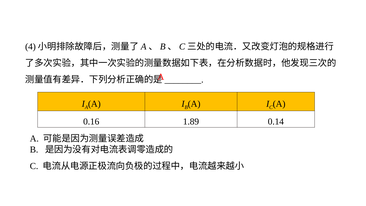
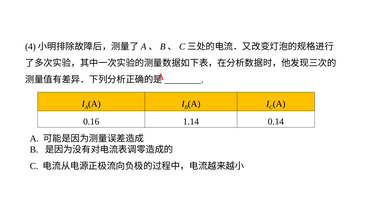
1.89: 1.89 -> 1.14 (191, 122)
